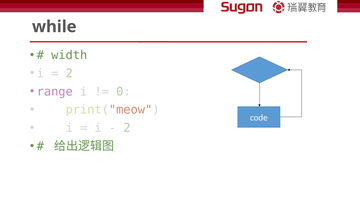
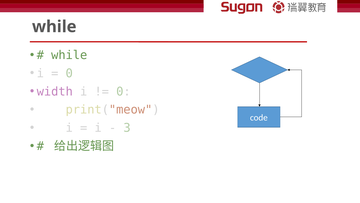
width: width -> while (69, 55)
2: 2 -> 0 (69, 73)
range: range -> width (55, 91)
2: 2 -> 3 (127, 128)
